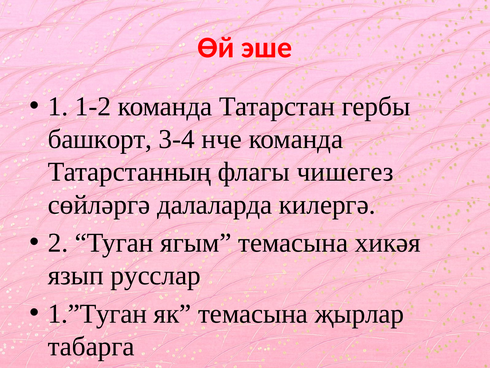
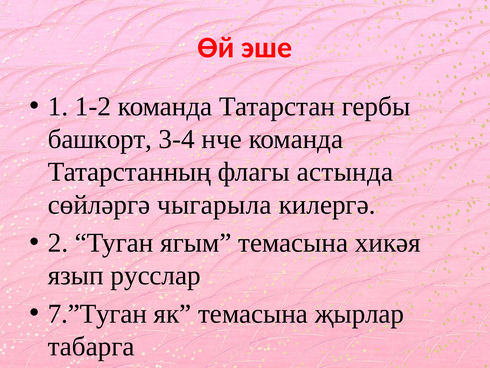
чишегез: чишегез -> астында (345, 172)
далаларда: далаларда -> чыгарыла (214, 204)
1.”Туган: 1.”Туган -> 7.”Туган (97, 313)
